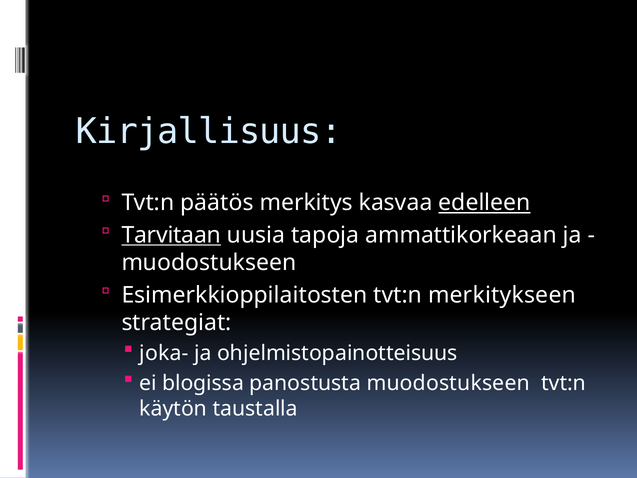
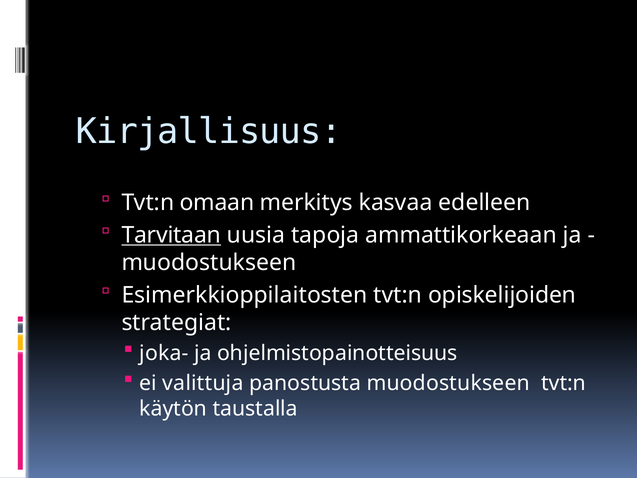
päätös: päätös -> omaan (217, 203)
edelleen underline: present -> none (485, 203)
merkitykseen: merkitykseen -> opiskelijoiden (502, 295)
blogissa: blogissa -> valittuja (203, 383)
